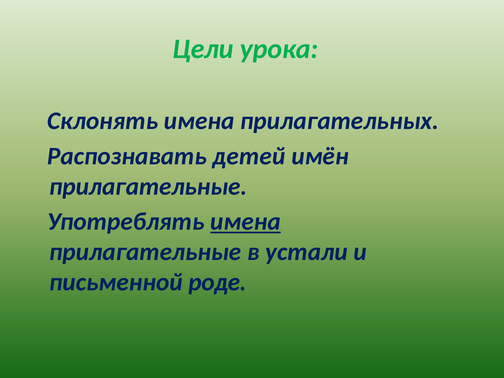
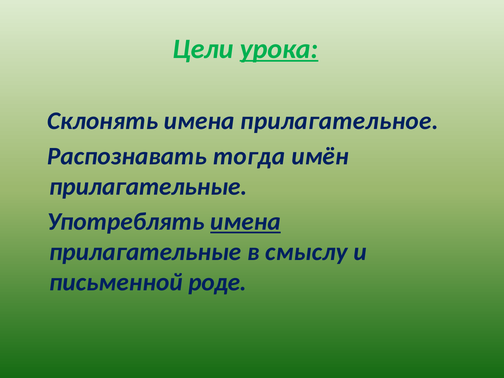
урока underline: none -> present (279, 49)
прилагательных: прилагательных -> прилагательное (339, 121)
детей: детей -> тогда (249, 156)
устали: устали -> смыслу (306, 252)
